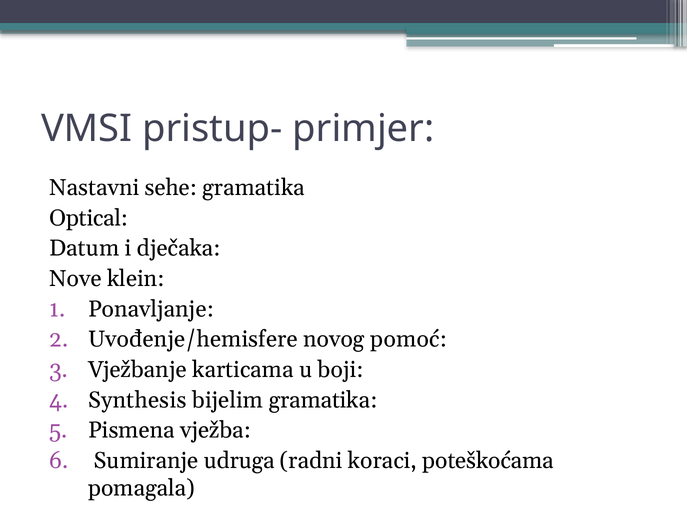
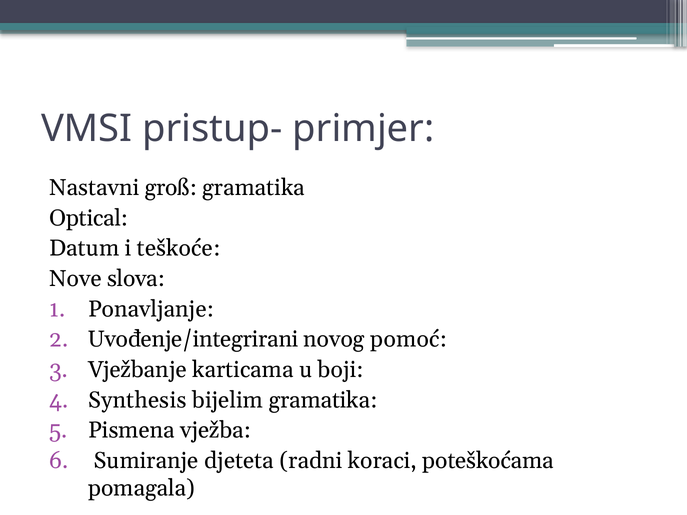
sehe: sehe -> groß (171, 188)
dječaka: dječaka -> teškoće (179, 248)
klein: klein -> slova (136, 279)
Uvođenje/hemisfere: Uvođenje/hemisfere -> Uvođenje/integrirani (193, 339)
udruga: udruga -> djeteta (239, 461)
